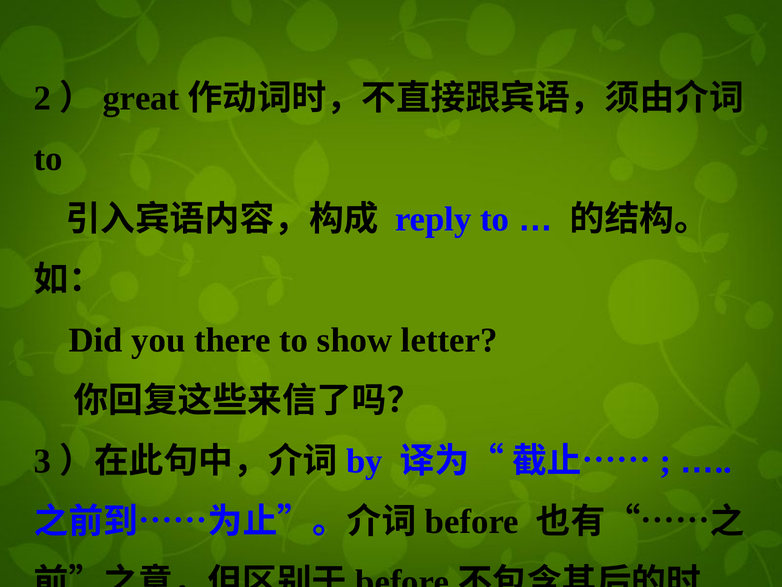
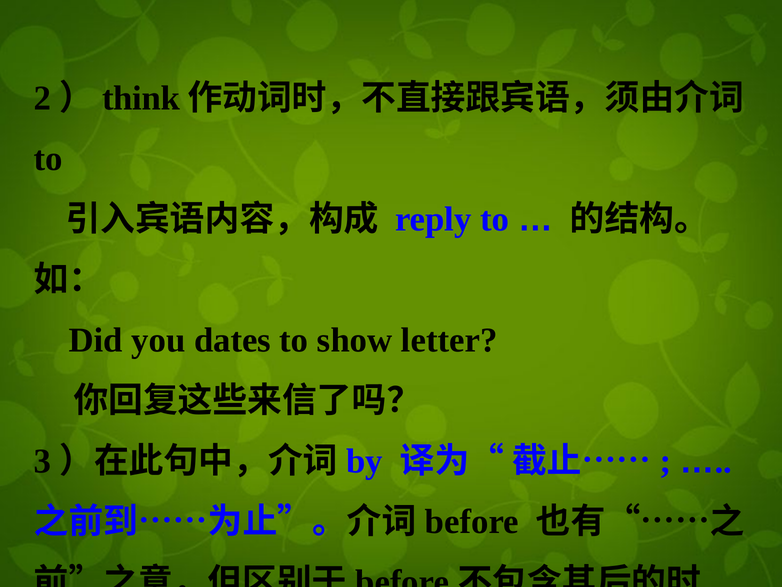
great: great -> think (141, 98)
there: there -> dates (232, 340)
